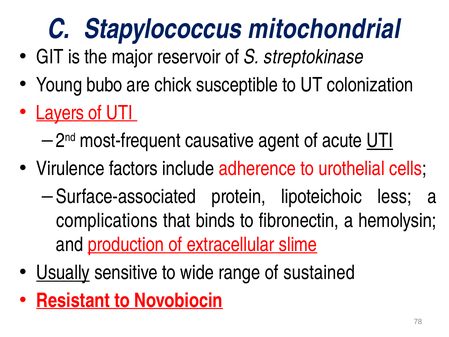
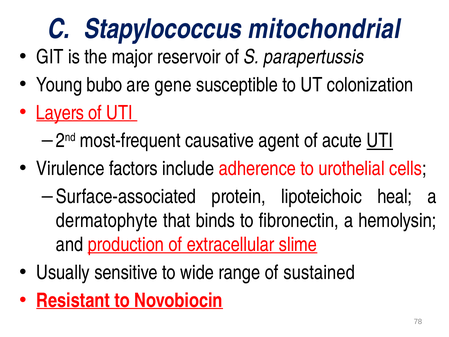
streptokinase: streptokinase -> parapertussis (314, 57)
chick: chick -> gene (173, 85)
less: less -> heal (395, 197)
complications: complications -> dermatophyte (107, 220)
Usually underline: present -> none (63, 272)
